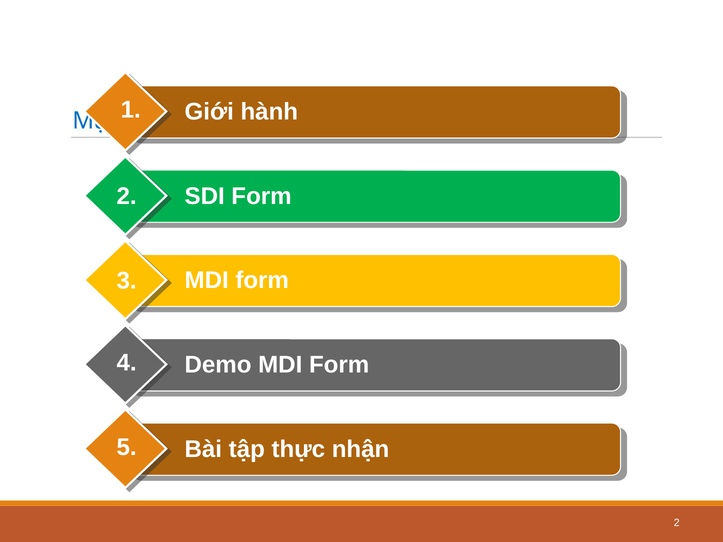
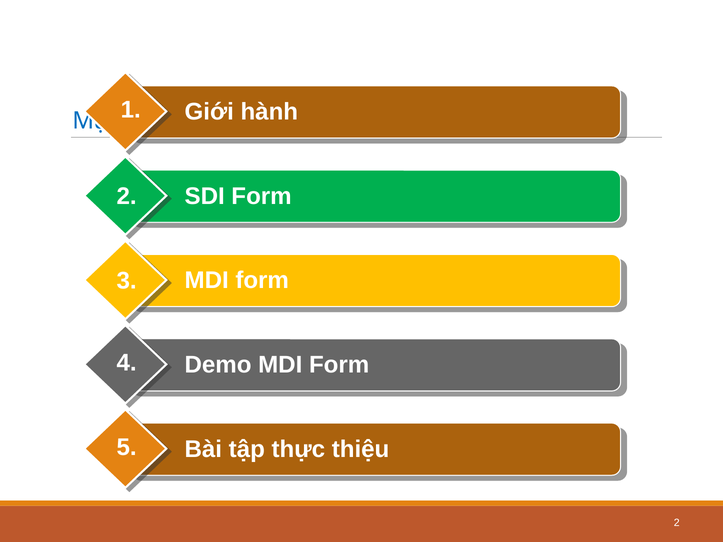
nhận: nhận -> thiệu (361, 449)
